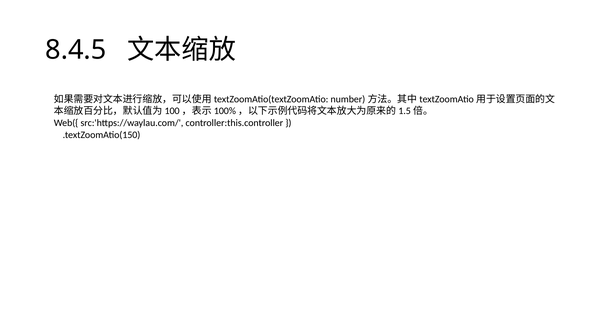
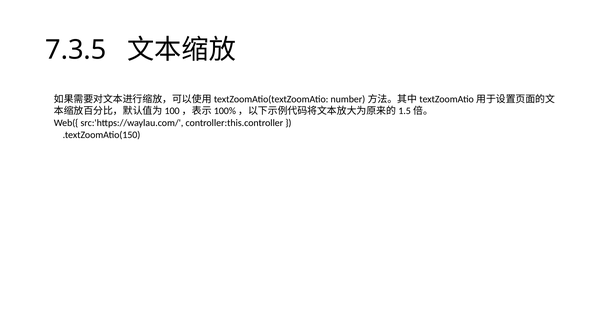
8.4.5: 8.4.5 -> 7.3.5 (76, 50)
